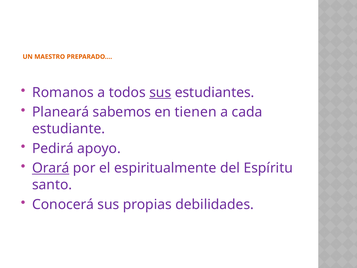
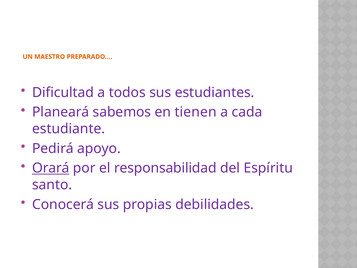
Romanos: Romanos -> Dificultad (63, 92)
sus underline: present -> none (160, 92)
espiritualmente: espiritualmente -> responsabilidad (165, 168)
